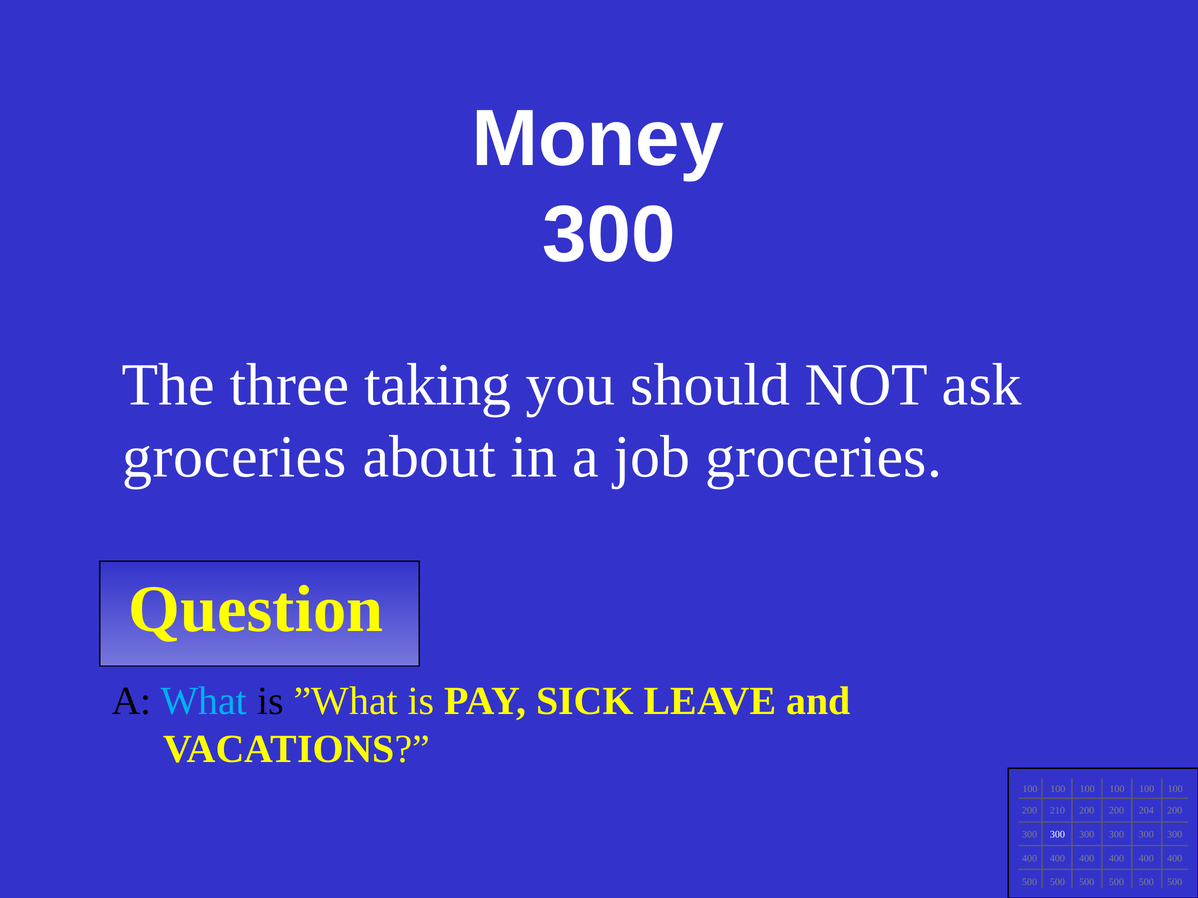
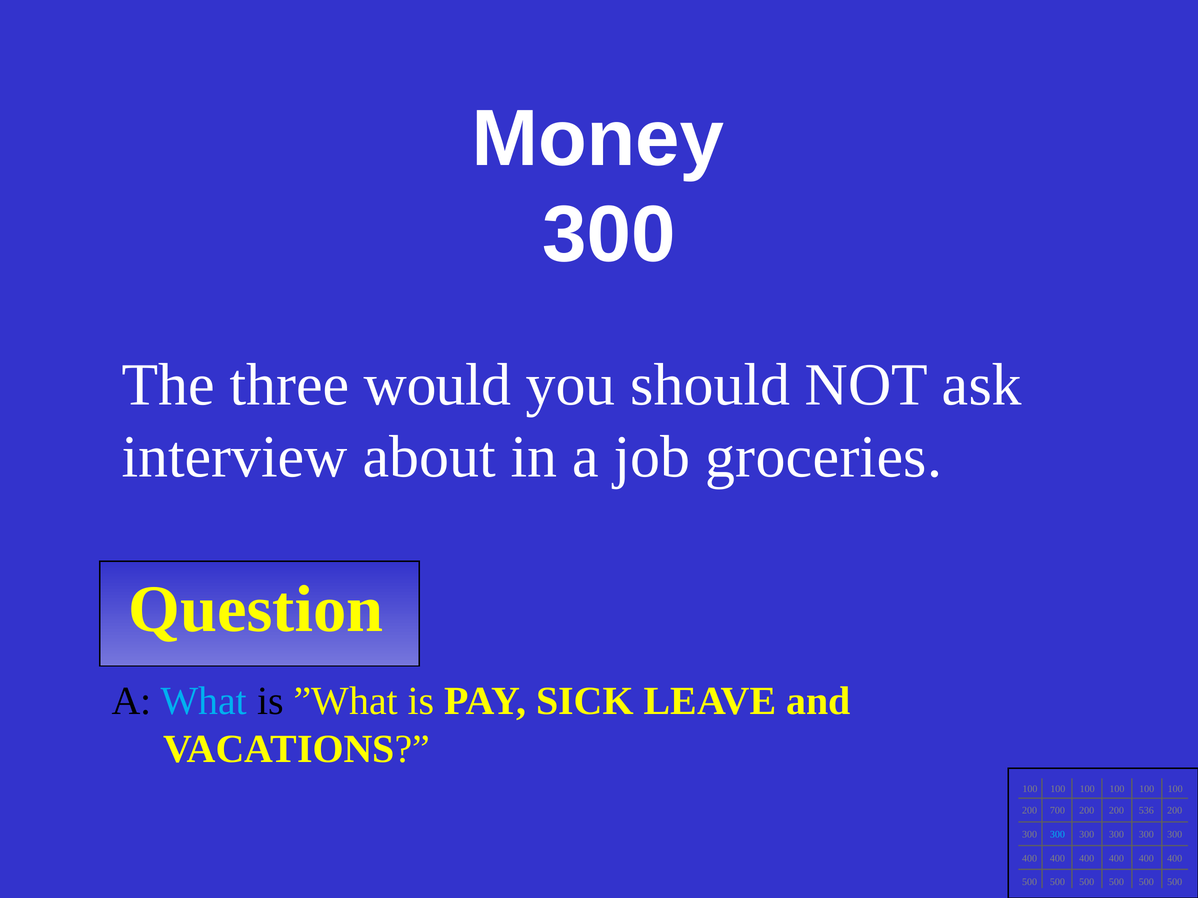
taking: taking -> would (438, 385)
groceries: groceries -> interview (235, 457)
210: 210 -> 700 (1057, 811)
204: 204 -> 536 (1146, 811)
300 colour: white -> light blue (1057, 835)
